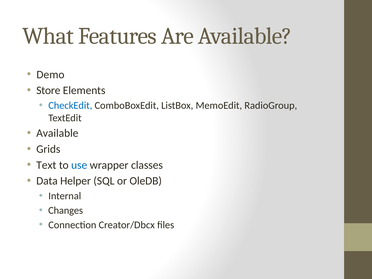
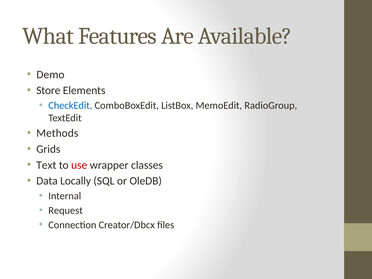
Available: Available -> Methods (57, 133)
use colour: blue -> red (79, 165)
Helper: Helper -> Locally (76, 181)
Changes: Changes -> Request (66, 210)
